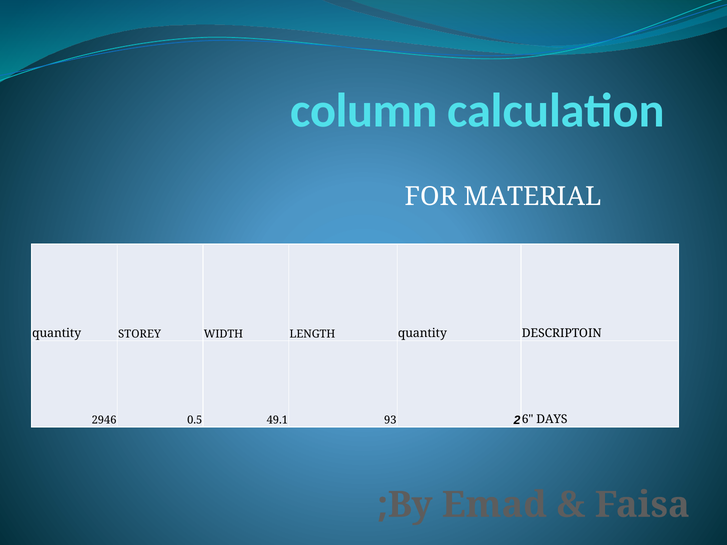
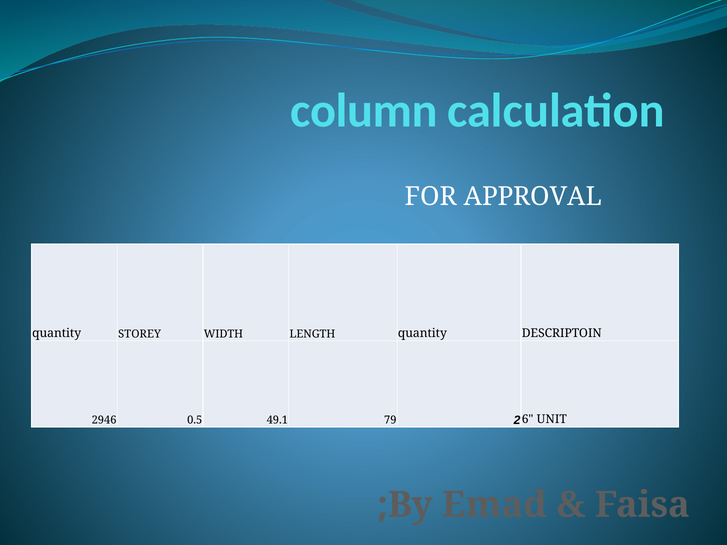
MATERIAL: MATERIAL -> APPROVAL (533, 196)
93: 93 -> 79 (390, 420)
DAYS: DAYS -> UNIT (552, 420)
